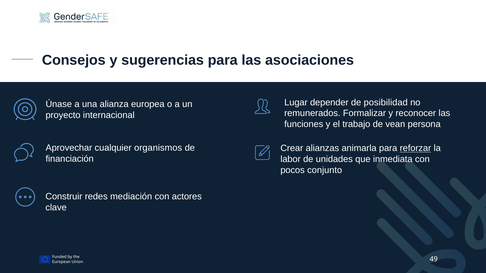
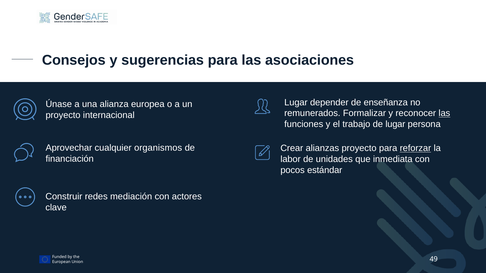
posibilidad: posibilidad -> enseñanza (386, 102)
las underline: none -> present (444, 113)
de vean: vean -> lugar (395, 124)
alianzas animarla: animarla -> proyecto (359, 148)
conjunto: conjunto -> estándar (325, 170)
